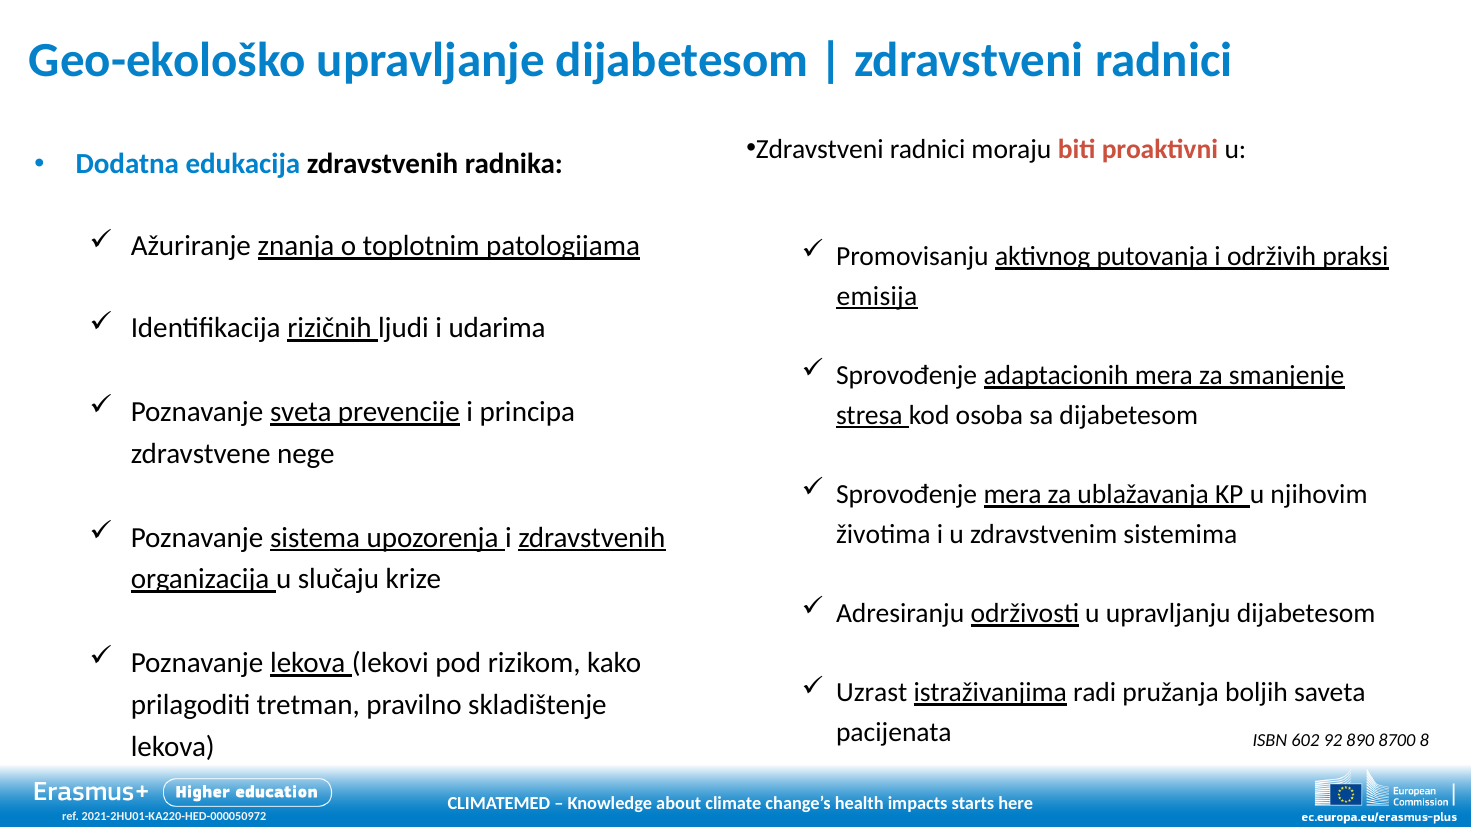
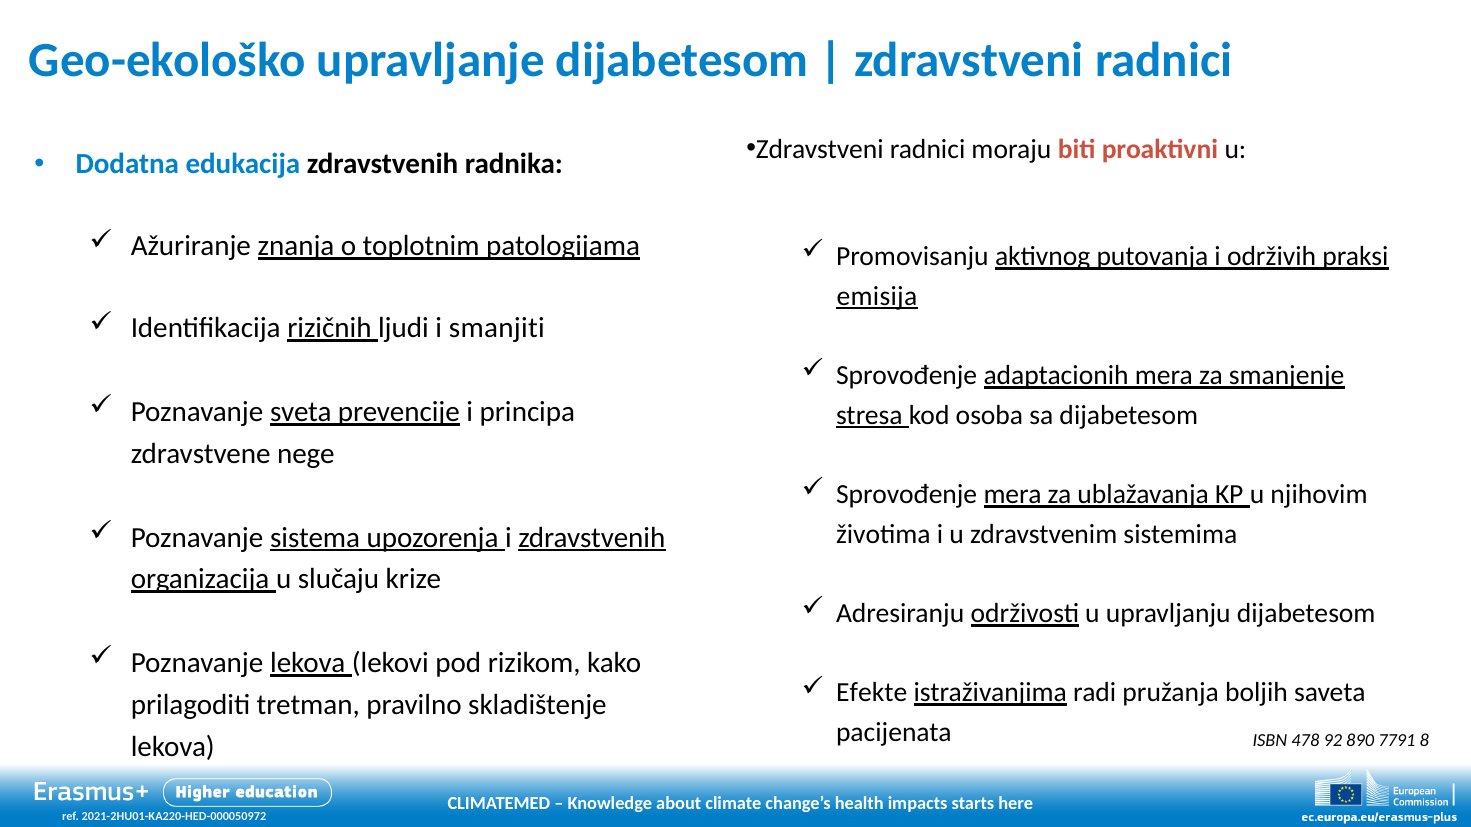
udarima: udarima -> smanjiti (497, 328)
Uzrast: Uzrast -> Efekte (872, 693)
602: 602 -> 478 (1305, 741)
8700: 8700 -> 7791 (1397, 741)
